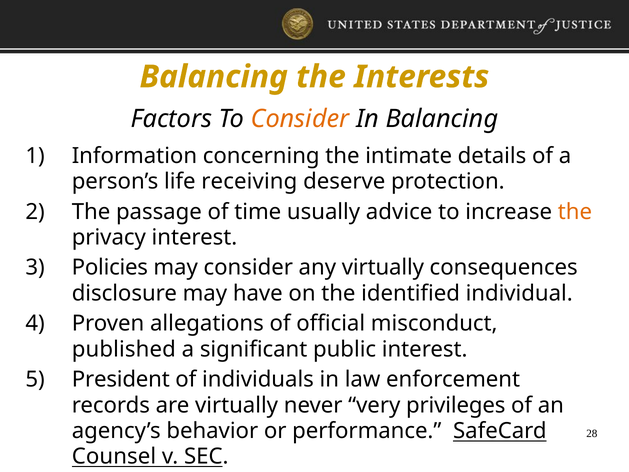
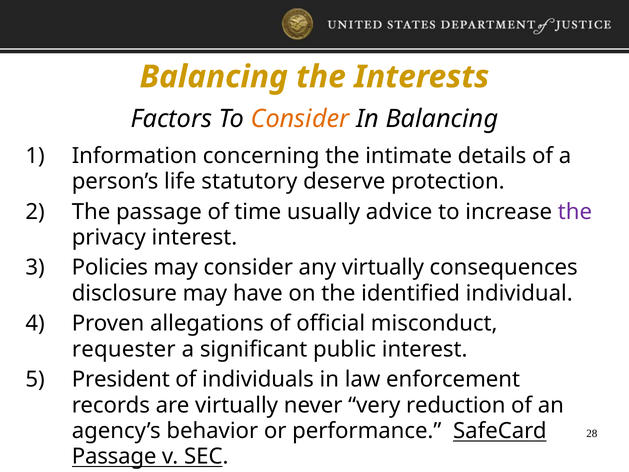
receiving: receiving -> statutory (249, 181)
the colour: orange -> purple (575, 212)
published: published -> requester (124, 349)
privileges: privileges -> reduction (456, 405)
Counsel: Counsel -> Passage (114, 456)
